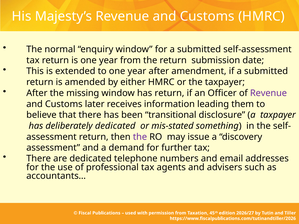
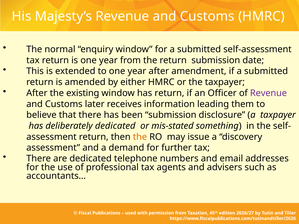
missing: missing -> existing (83, 93)
been transitional: transitional -> submission (171, 115)
the colour: purple -> orange (140, 137)
